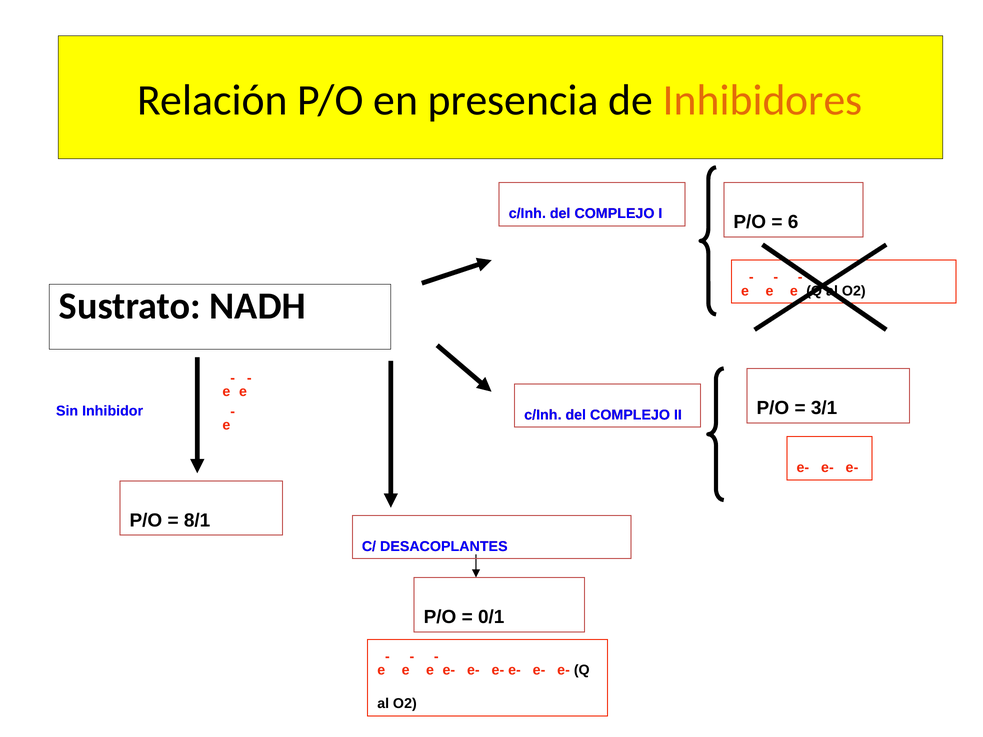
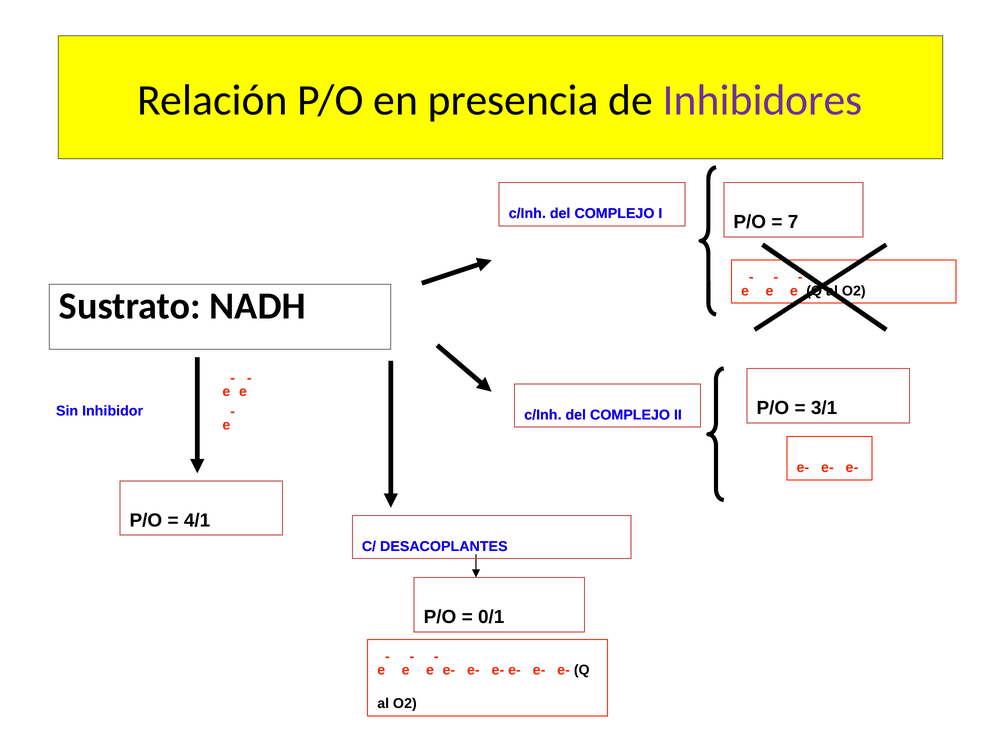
Inhibidores colour: orange -> purple (763, 100)
6: 6 -> 7 (793, 222)
8/1: 8/1 -> 4/1 (197, 521)
